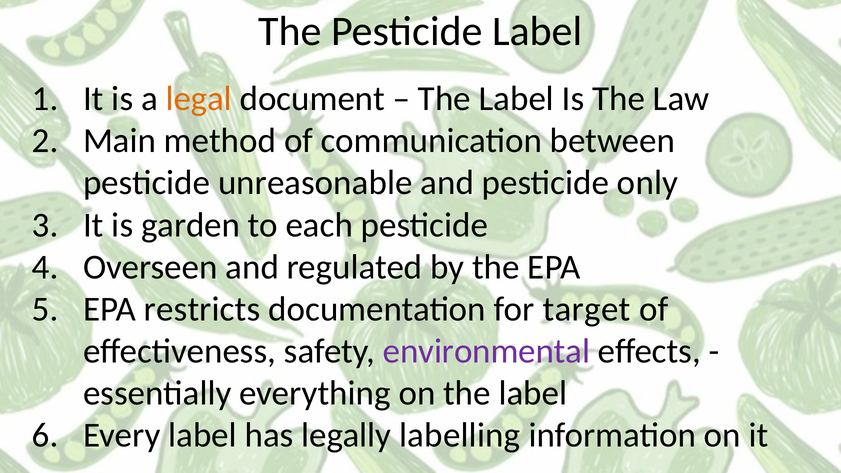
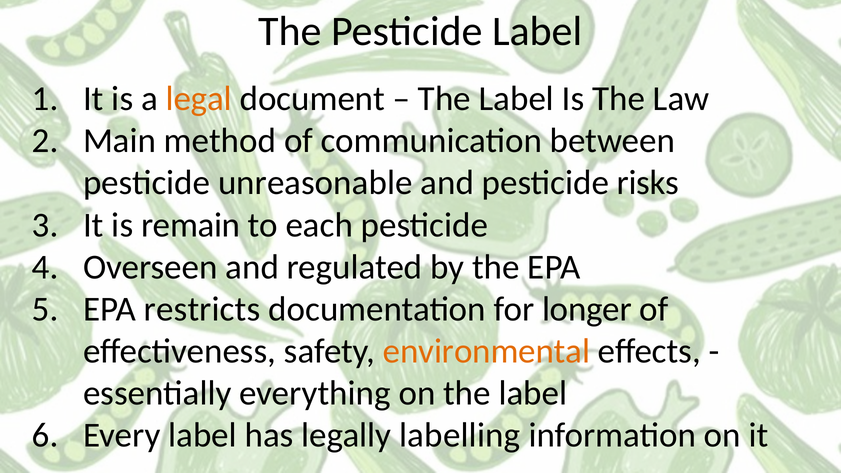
only: only -> risks (648, 183)
garden: garden -> remain (191, 225)
target: target -> longer (587, 309)
environmental colour: purple -> orange (487, 351)
